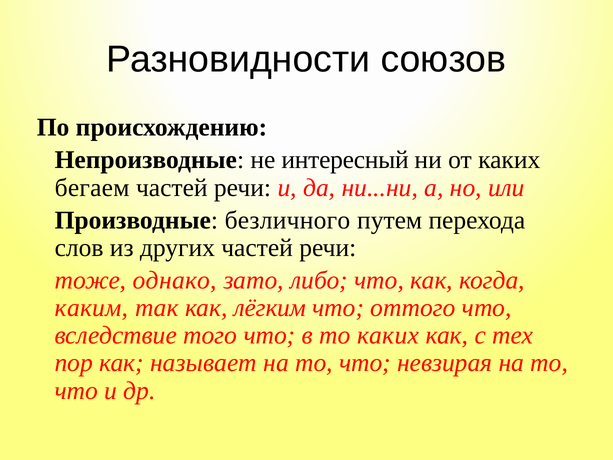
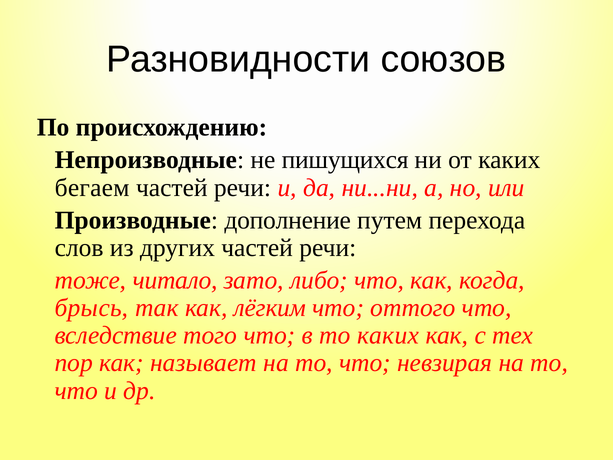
интересный: интересный -> пишущихся (345, 160)
безличного: безличного -> дополнение (288, 220)
однако: однако -> читало (175, 280)
каким: каким -> брысь (92, 308)
